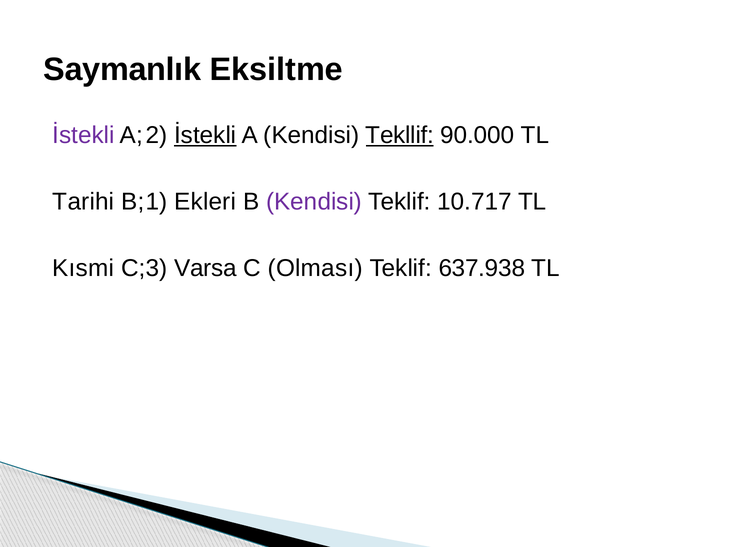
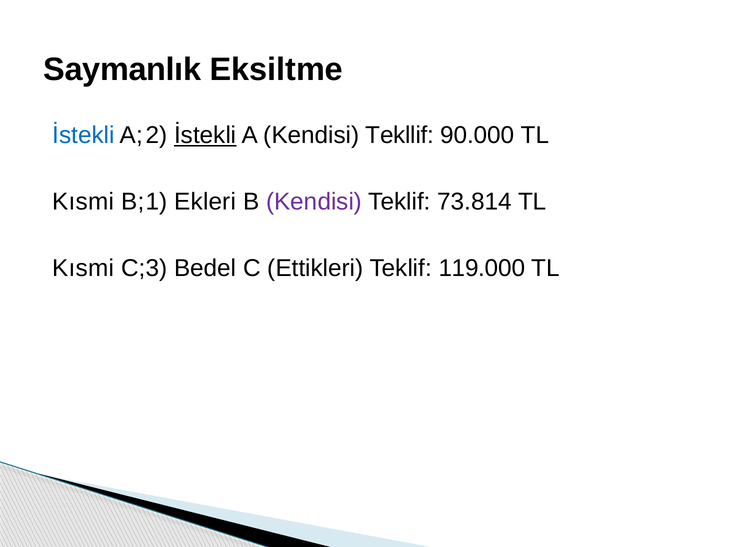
İstekli colour: purple -> blue (84, 135)
Tekllif underline: present -> none (400, 135)
Tarihi: Tarihi -> Kısmi (83, 202)
10.717: 10.717 -> 73.814 (475, 202)
Varsa: Varsa -> Bedel (205, 269)
Olması: Olması -> Ettikleri (315, 269)
637.938: 637.938 -> 119.000 (482, 269)
